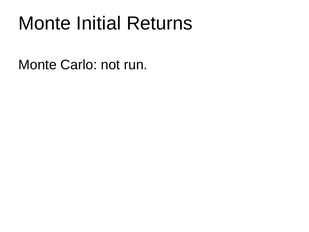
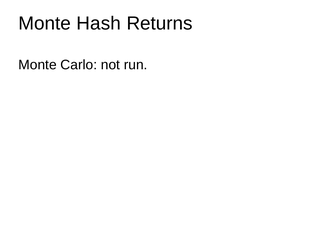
Initial: Initial -> Hash (99, 23)
